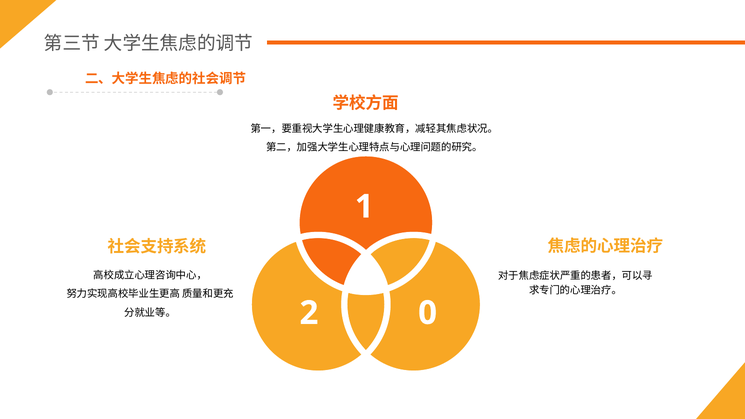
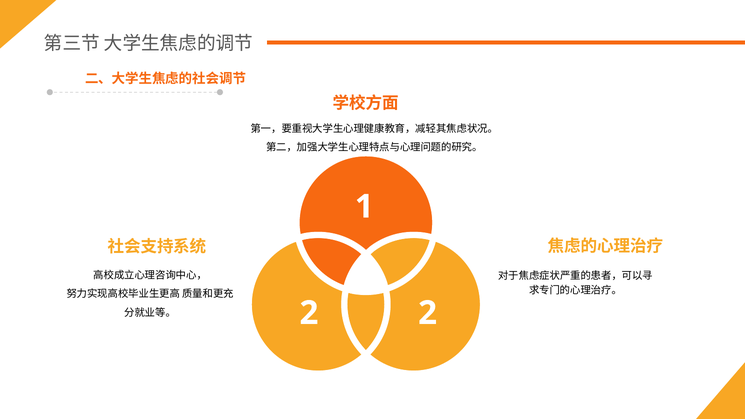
2 0: 0 -> 2 (428, 313)
